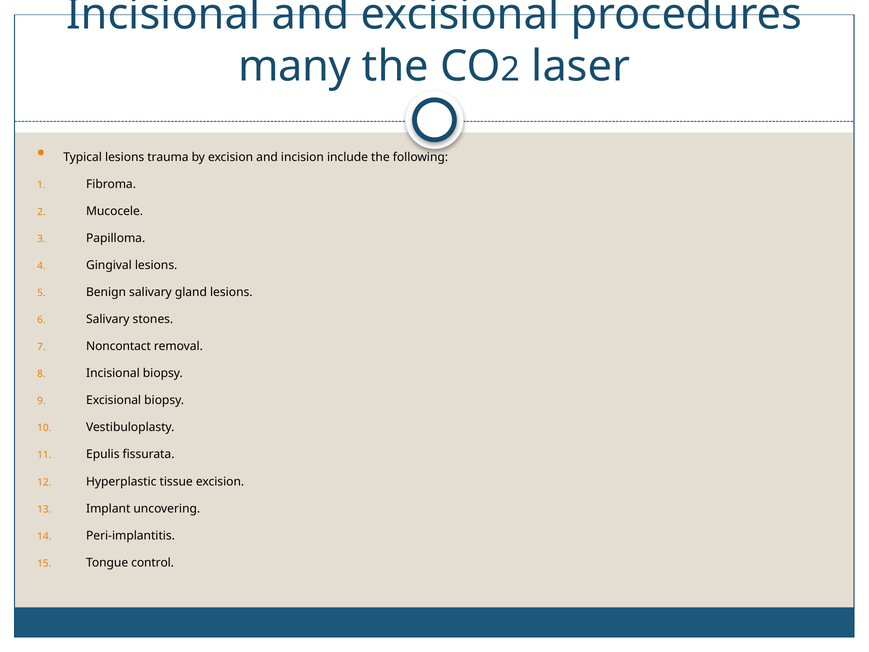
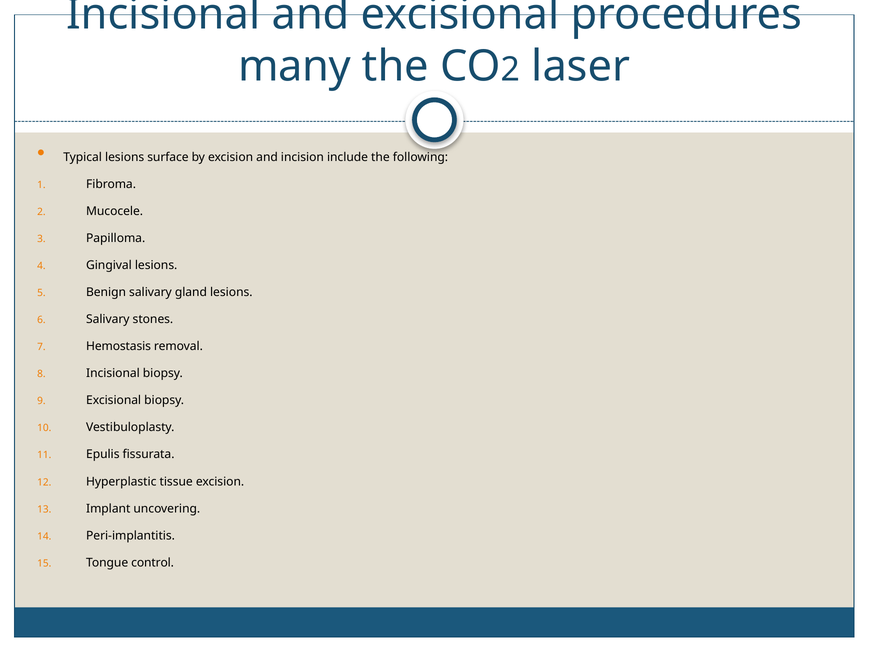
trauma: trauma -> surface (168, 157)
Noncontact: Noncontact -> Hemostasis (119, 346)
